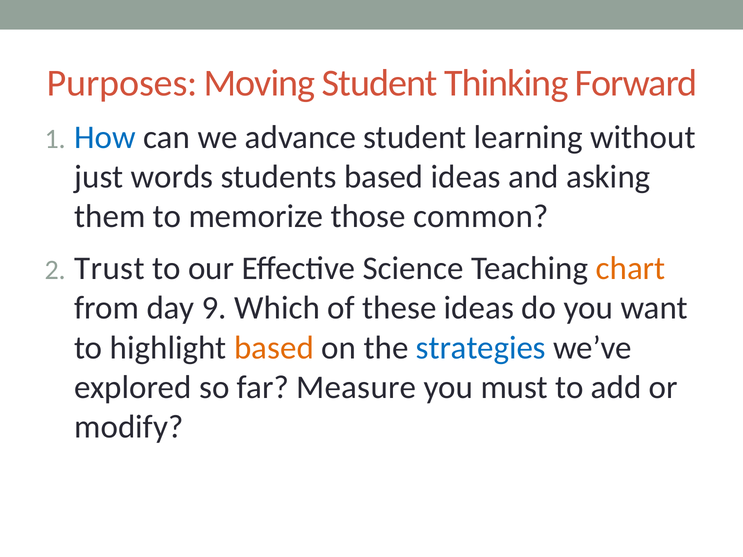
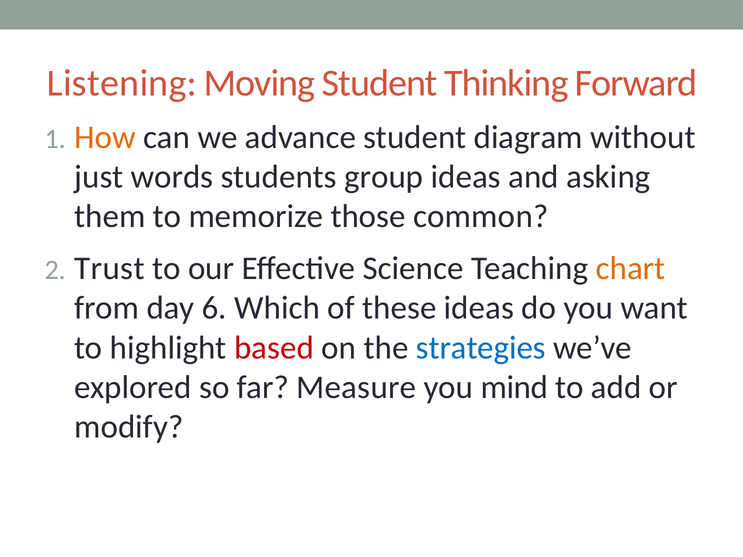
Purposes: Purposes -> Listening (122, 83)
How colour: blue -> orange (105, 137)
learning: learning -> diagram (528, 137)
students based: based -> group (384, 177)
9: 9 -> 6 (214, 308)
based colour: orange -> red (274, 348)
must: must -> mind (514, 387)
